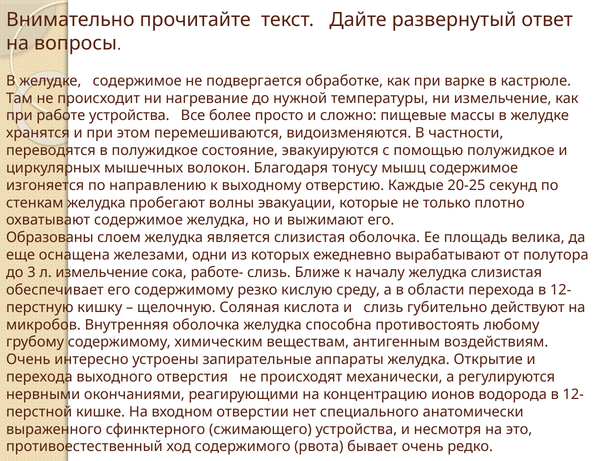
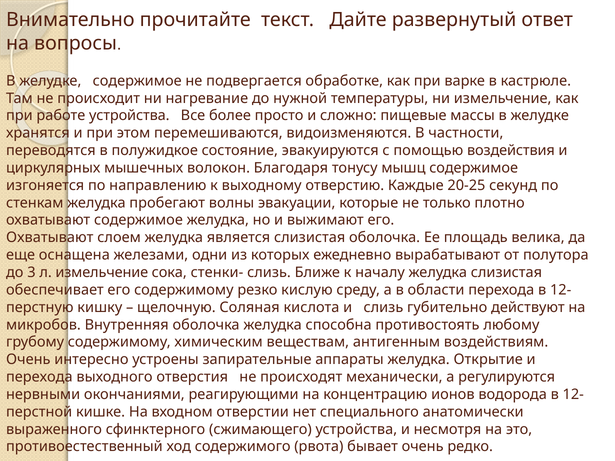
помощью полужидкое: полужидкое -> воздействия (511, 151)
Образованы: Образованы -> Охватывают (50, 238)
работе-: работе- -> стенки- (217, 273)
